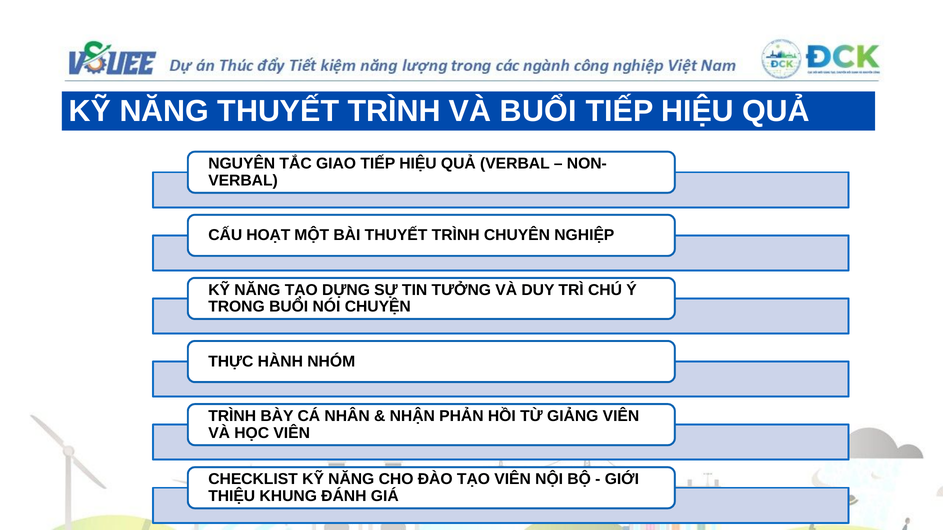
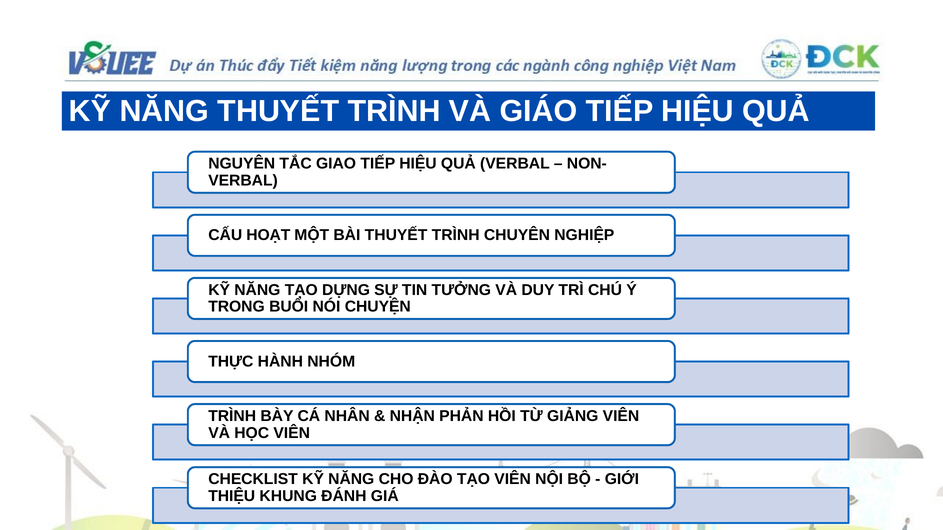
VÀ BUỔI: BUỔI -> GIÁO (538, 111)
